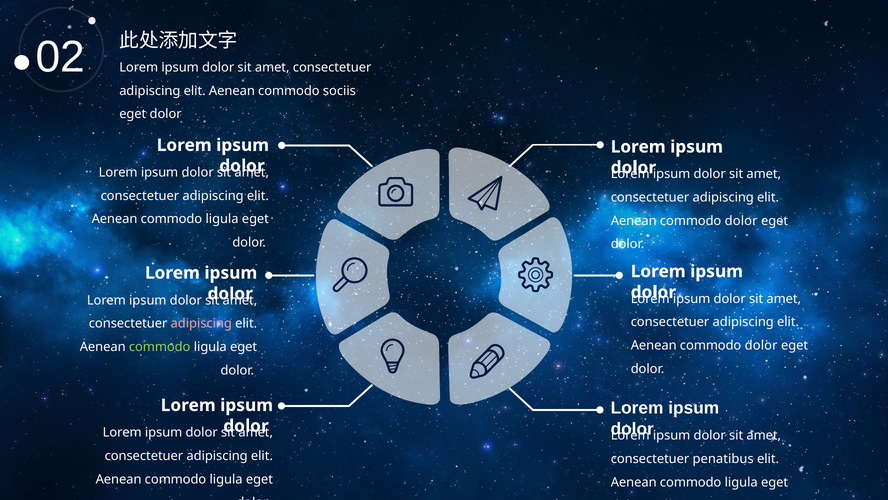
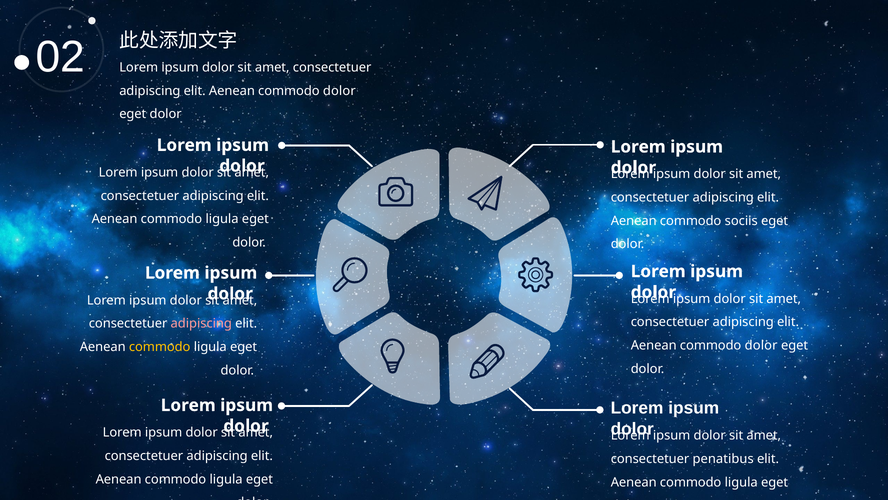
sociis: sociis -> dolor (339, 91)
dolor: dolor -> sociis (741, 221)
commodo colour: light green -> yellow (160, 347)
